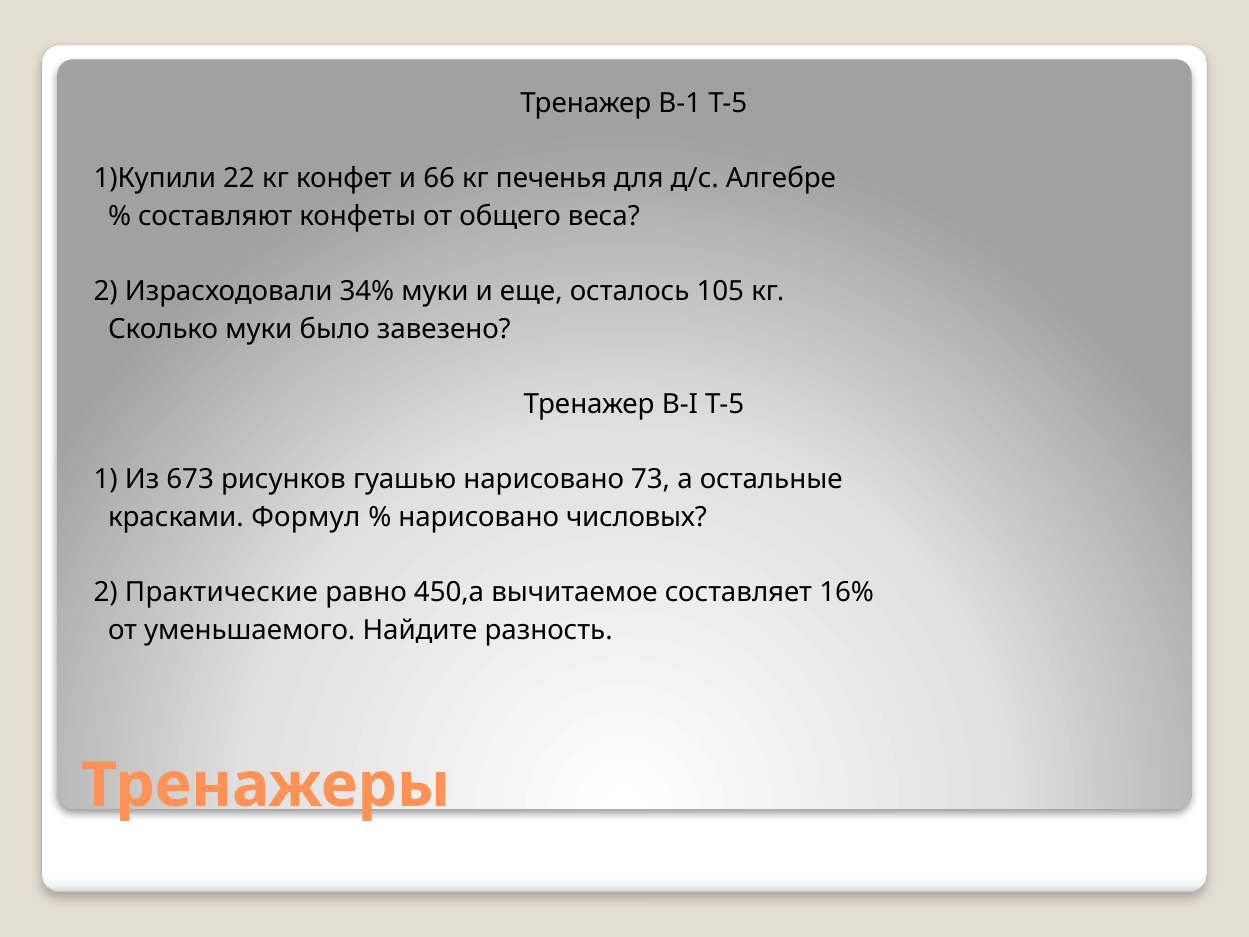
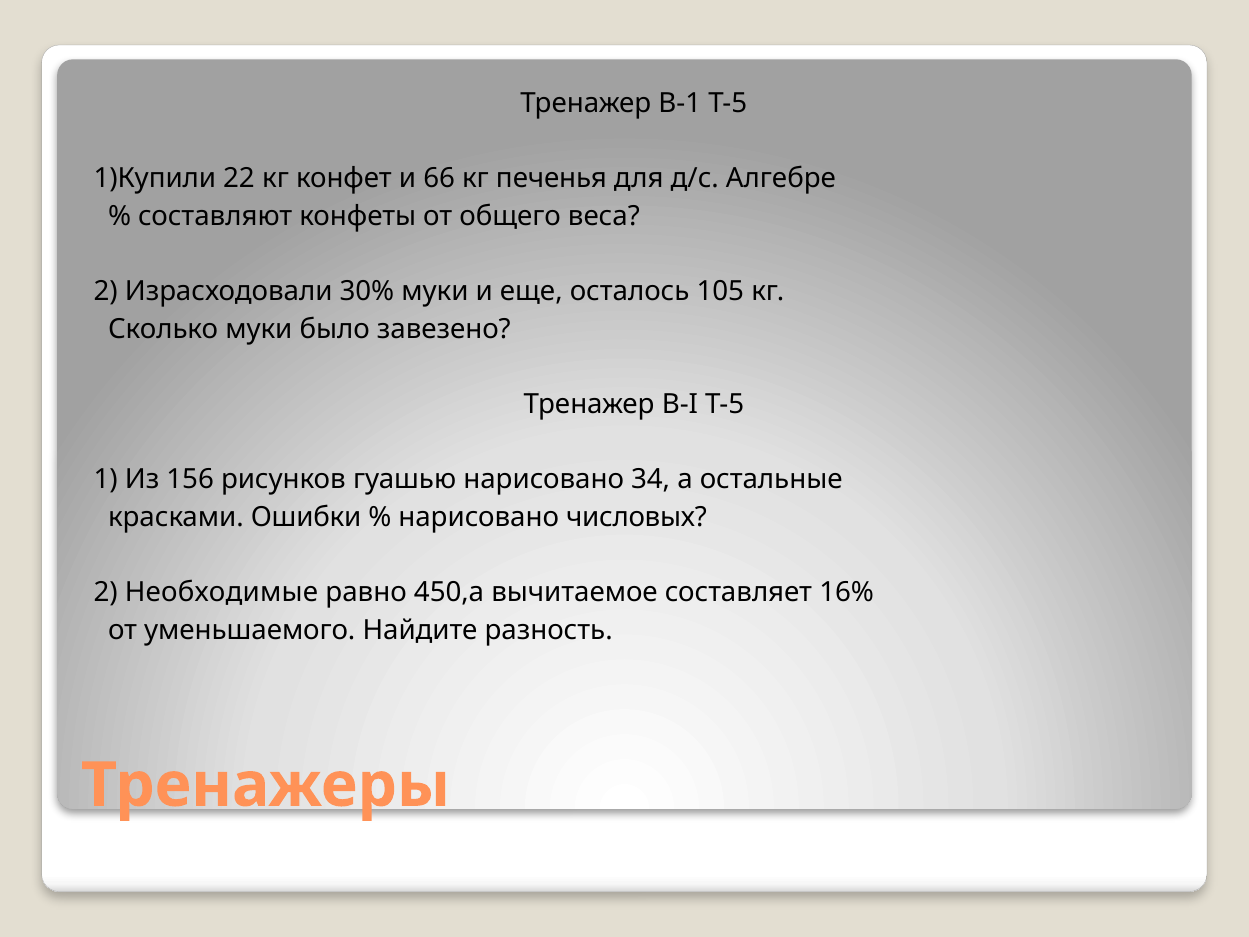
34%: 34% -> 30% (367, 292)
673: 673 -> 156 (190, 480)
73: 73 -> 34 (651, 480)
Формул: Формул -> Ошибки (306, 517)
Практические: Практические -> Необходимые (222, 593)
